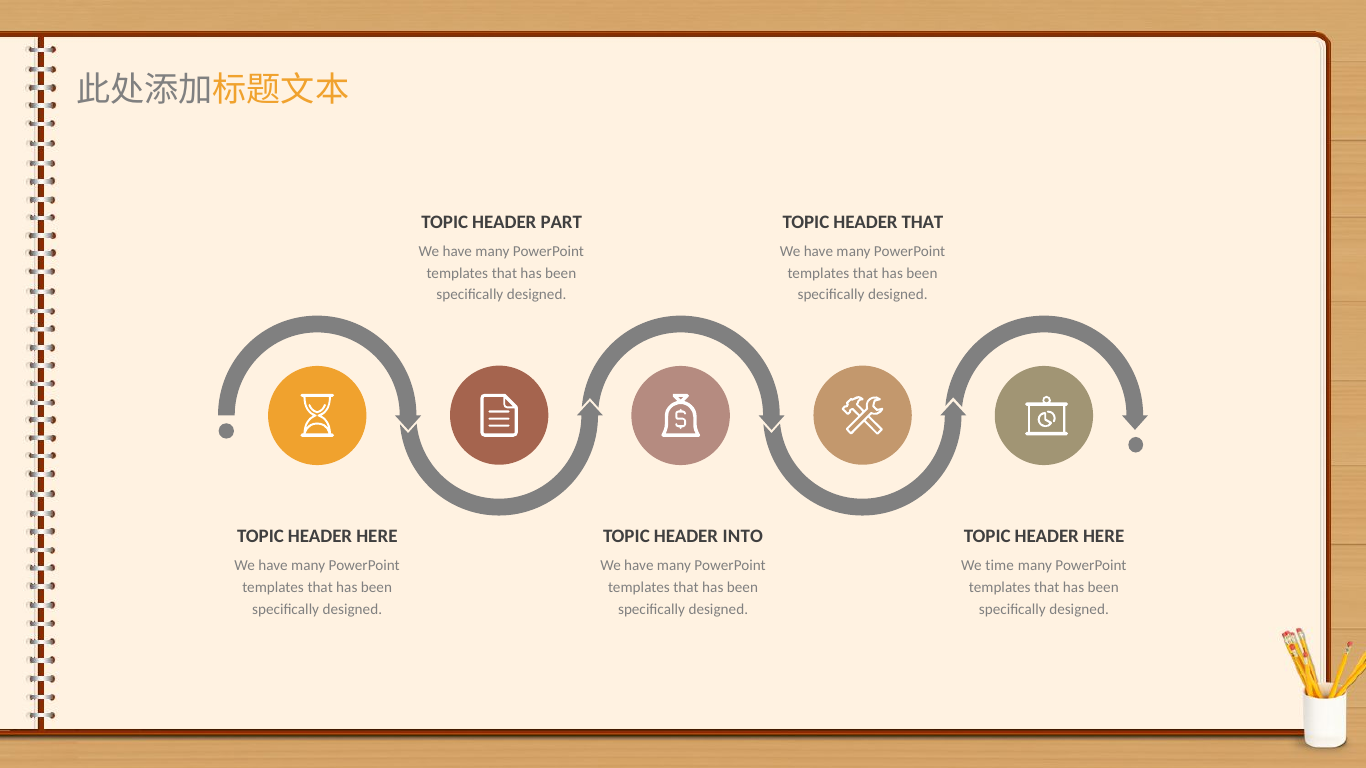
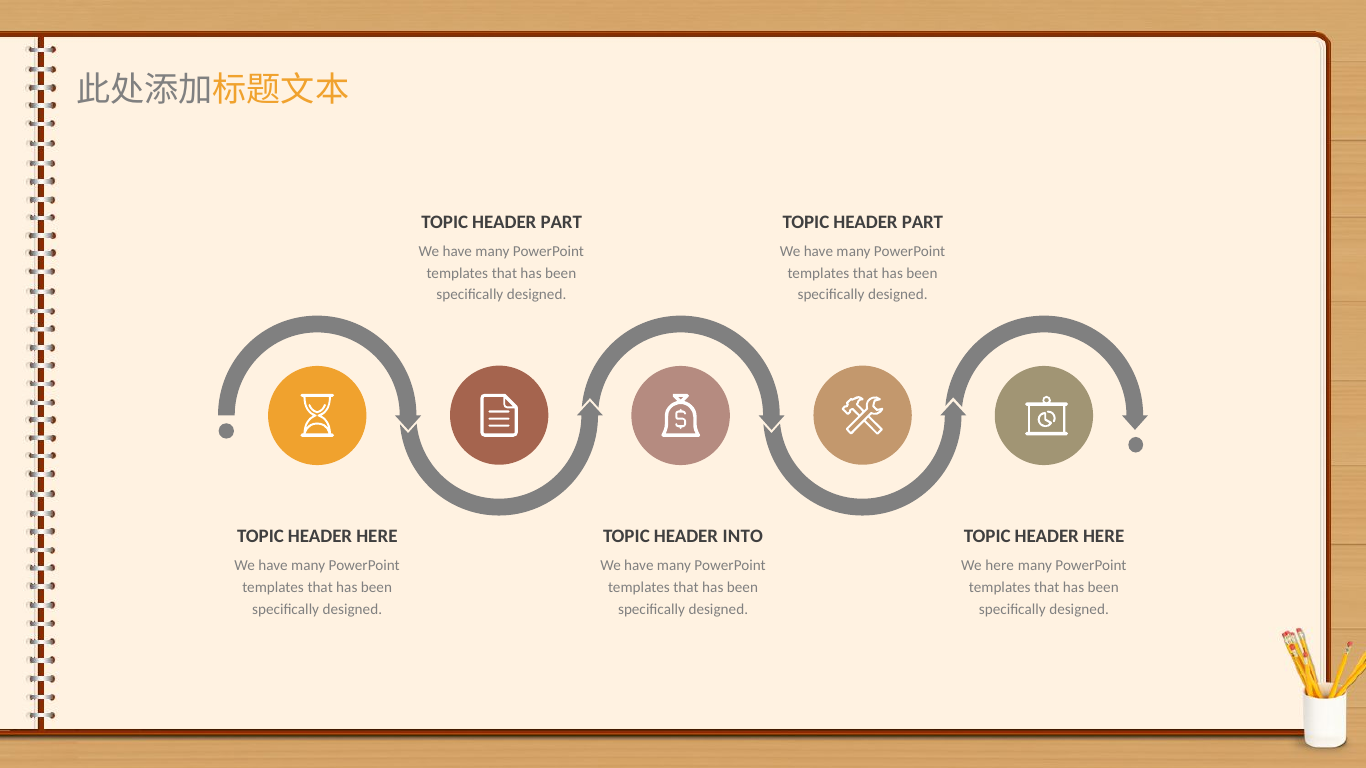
THAT: THAT -> PART (922, 222)
We time: time -> here (1000, 566)
